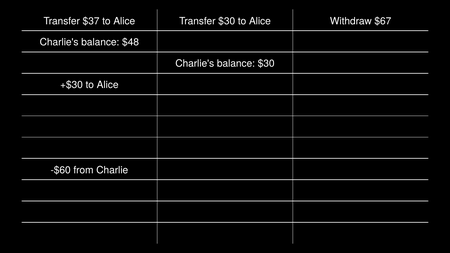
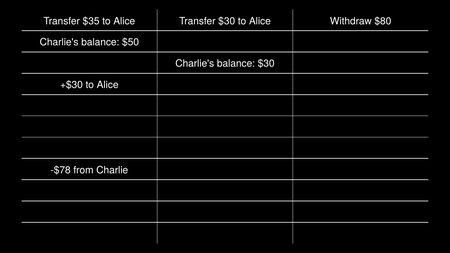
$37: $37 -> $35 (91, 21)
$67: $67 -> $80 (383, 21)
$48: $48 -> $50 (131, 42)
-$60: -$60 -> -$78 (61, 170)
